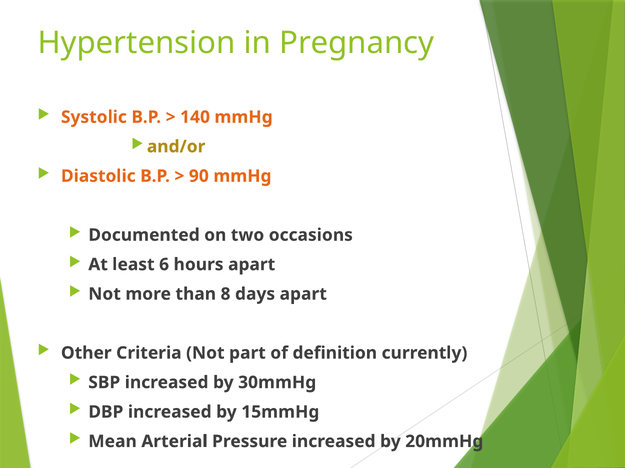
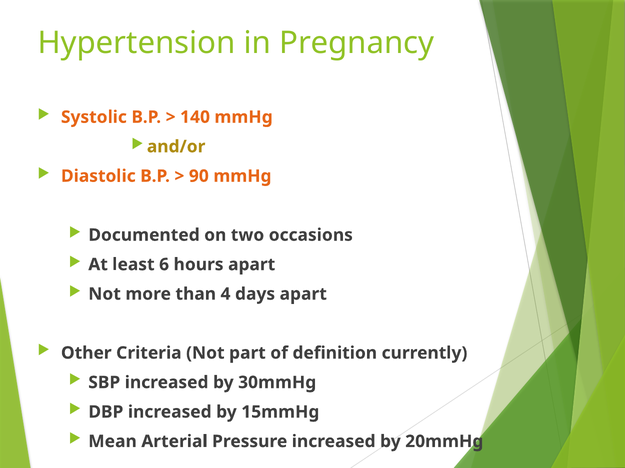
8: 8 -> 4 (226, 294)
